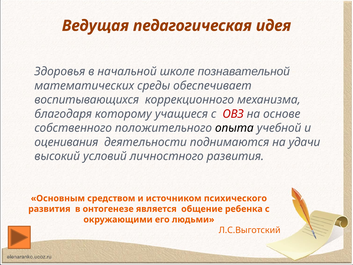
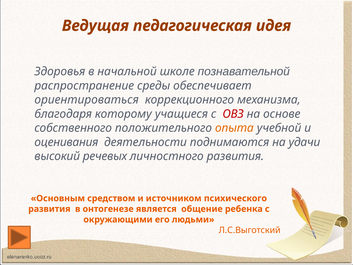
математических: математических -> распространение (84, 86)
воспитывающихся: воспитывающихся -> ориентироваться (87, 100)
опыта colour: black -> orange (234, 128)
условий: условий -> речевых (105, 156)
